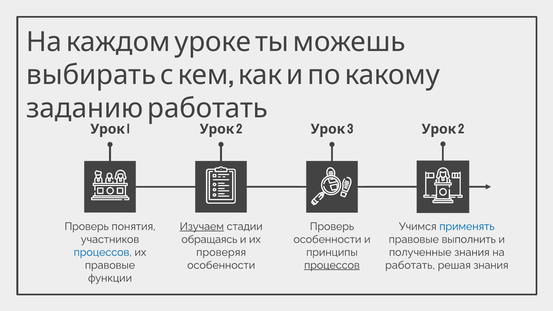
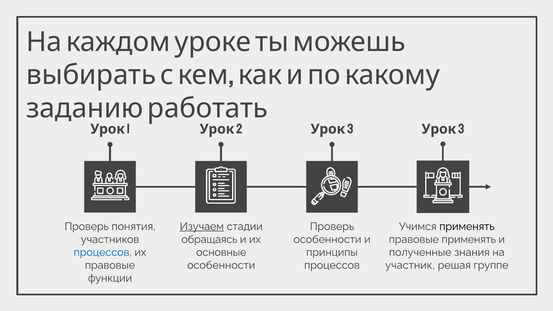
2: 2 -> 3 (461, 129)
применять colour: blue -> black (467, 227)
правовые выполнить: выполнить -> применять (469, 239)
проверяя: проверяя -> основные (221, 252)
процессов underline: present -> none (332, 265)
работать: работать -> участник (410, 265)
решая знания: знания -> группе (491, 265)
